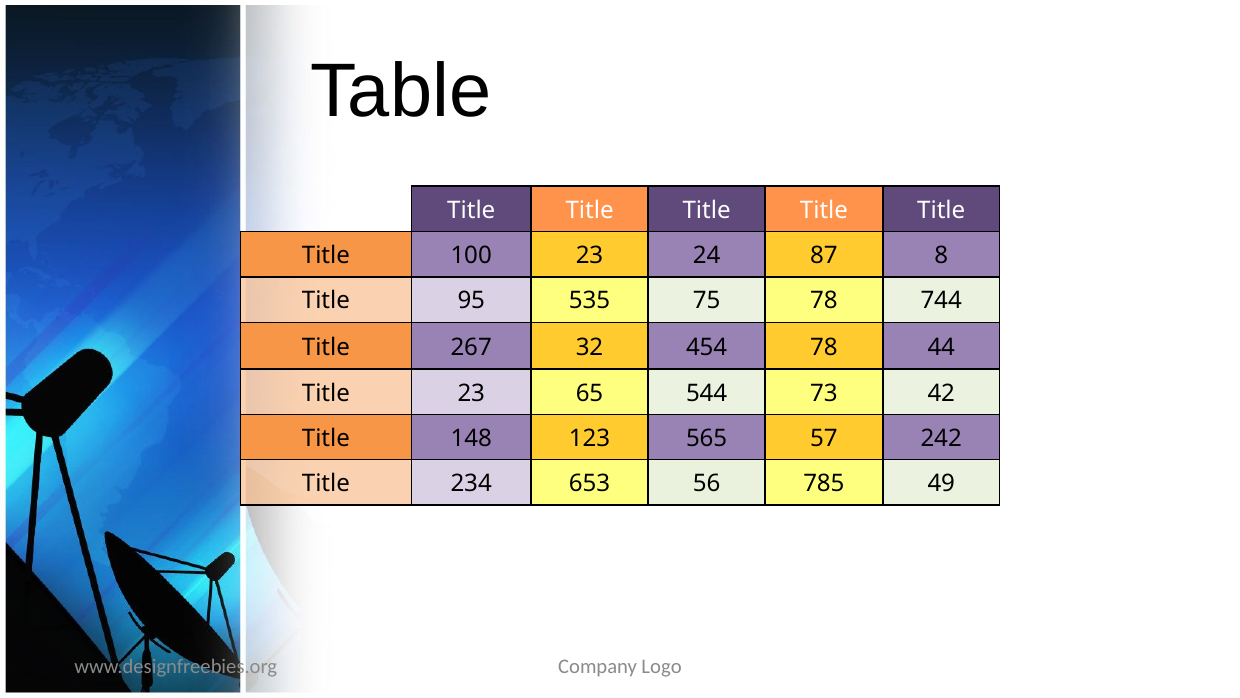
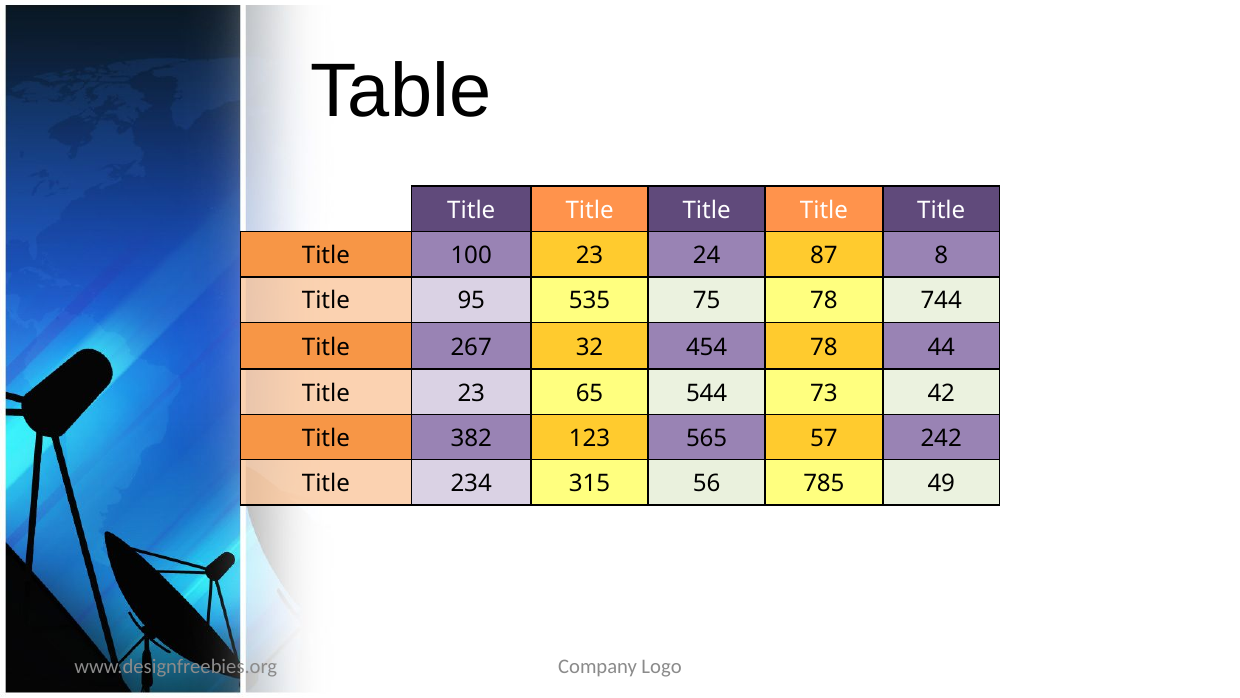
148: 148 -> 382 (471, 438)
653: 653 -> 315 (590, 484)
